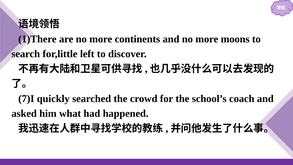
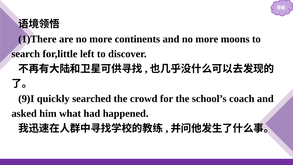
7)I: 7)I -> 9)I (26, 99)
